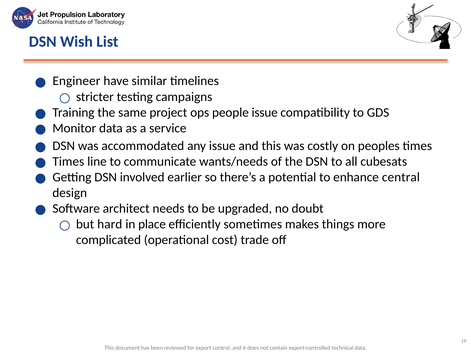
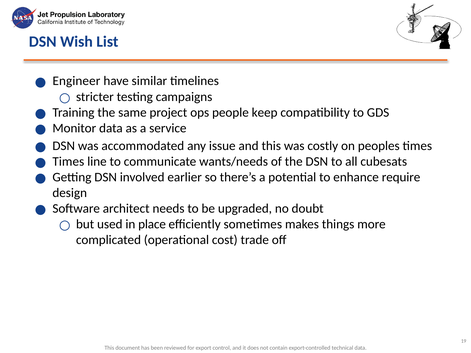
people issue: issue -> keep (265, 112)
central: central -> require (401, 177)
hard: hard -> used (110, 224)
